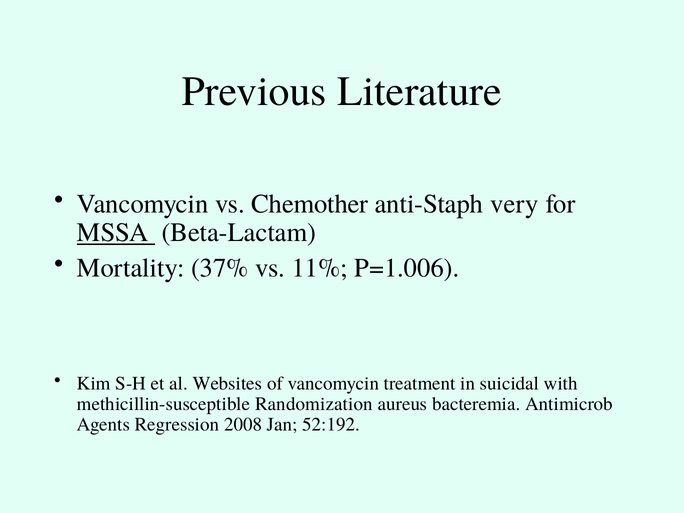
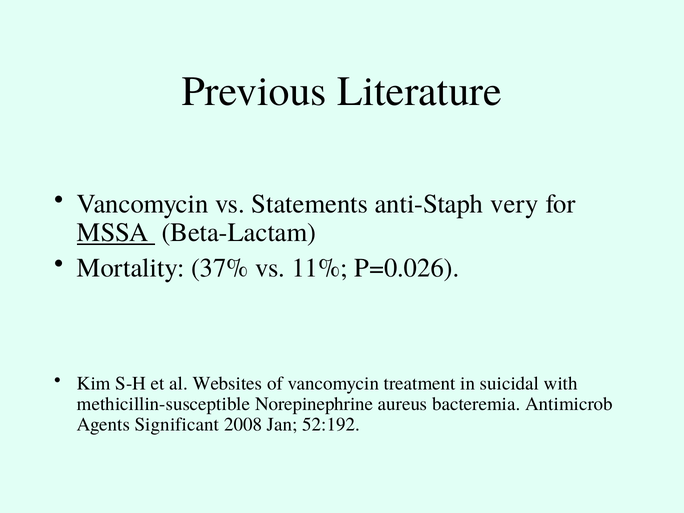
Chemother: Chemother -> Statements (310, 204)
P=1.006: P=1.006 -> P=0.026 (407, 268)
Randomization: Randomization -> Norepinephrine (314, 404)
Regression: Regression -> Significant (177, 424)
